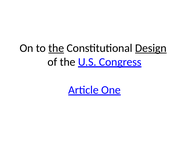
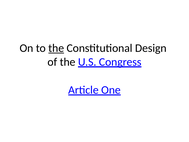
Design underline: present -> none (151, 48)
